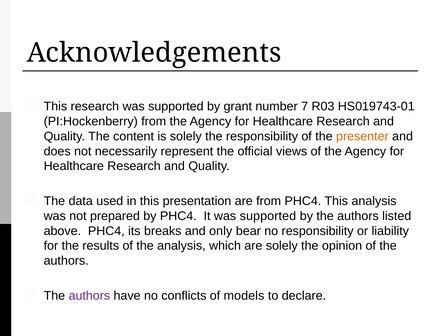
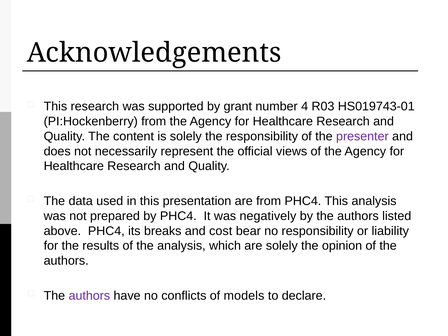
7: 7 -> 4 (305, 106)
presenter colour: orange -> purple (362, 136)
It was supported: supported -> negatively (268, 216)
only: only -> cost (221, 231)
